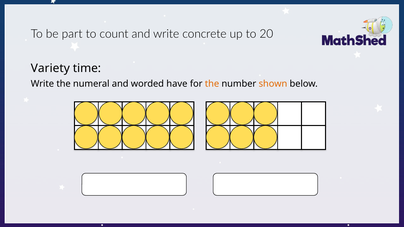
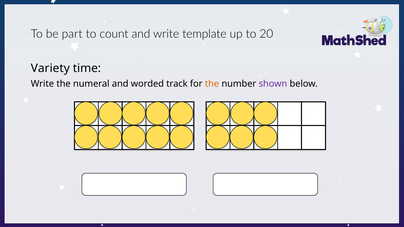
concrete: concrete -> template (204, 34)
have: have -> track (177, 84)
shown colour: orange -> purple (273, 84)
